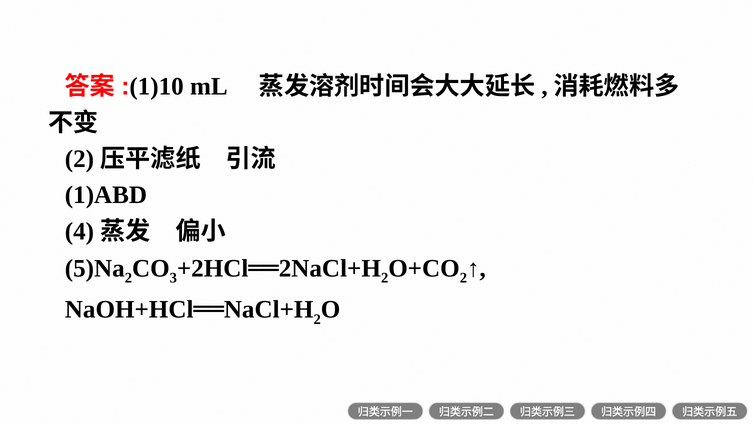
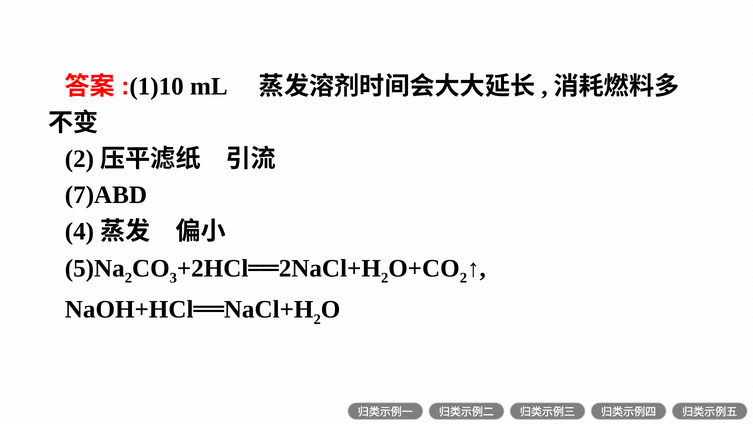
1)ABD: 1)ABD -> 7)ABD (106, 195)
